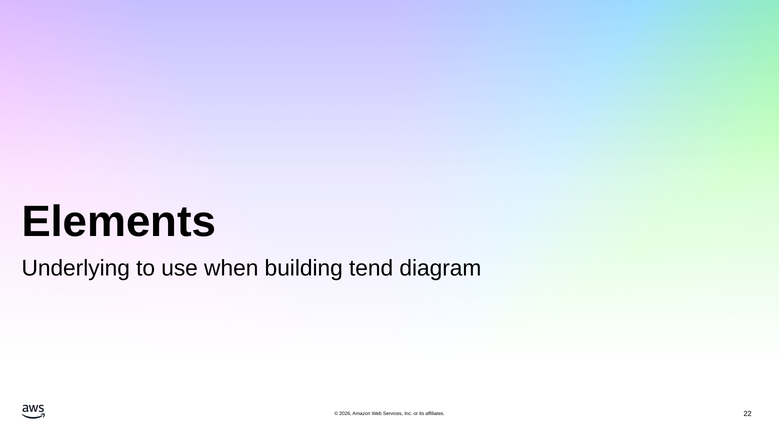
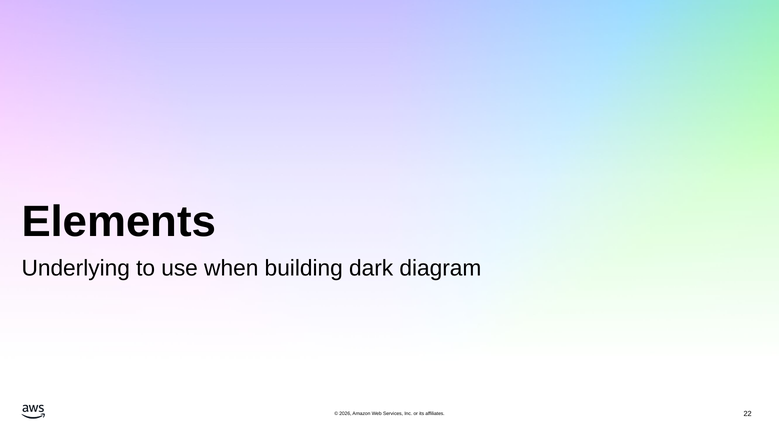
tend: tend -> dark (371, 268)
